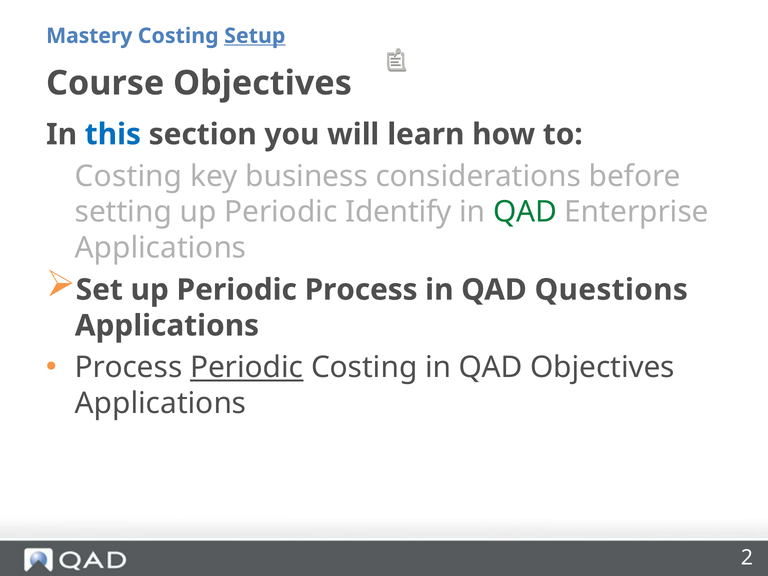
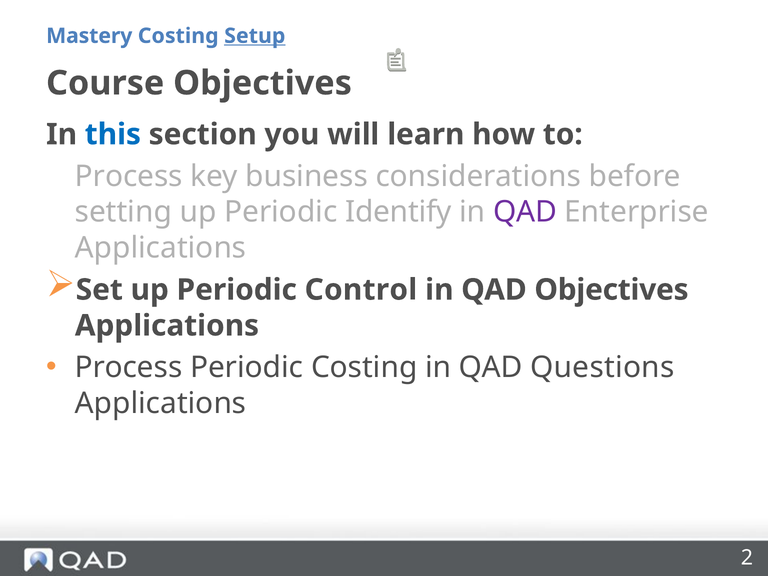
Costing: Costing -> Process (129, 176)
QAD colour: green -> purple (525, 212)
Periodic Process: Process -> Control (361, 290)
QAD Questions: Questions -> Objectives (611, 290)
Periodic underline: present -> none (247, 368)
QAD Objectives: Objectives -> Questions (602, 368)
